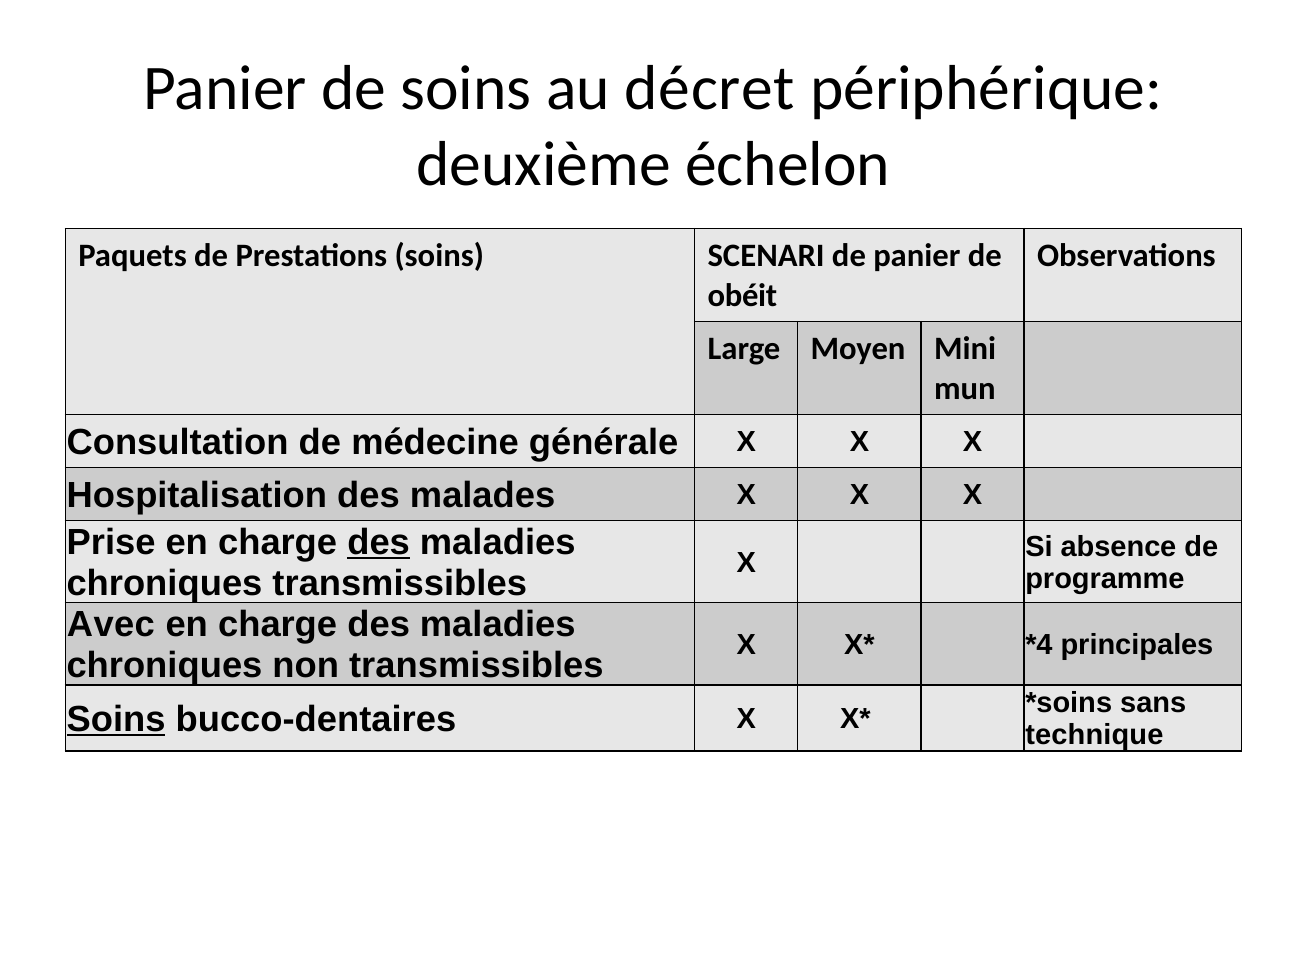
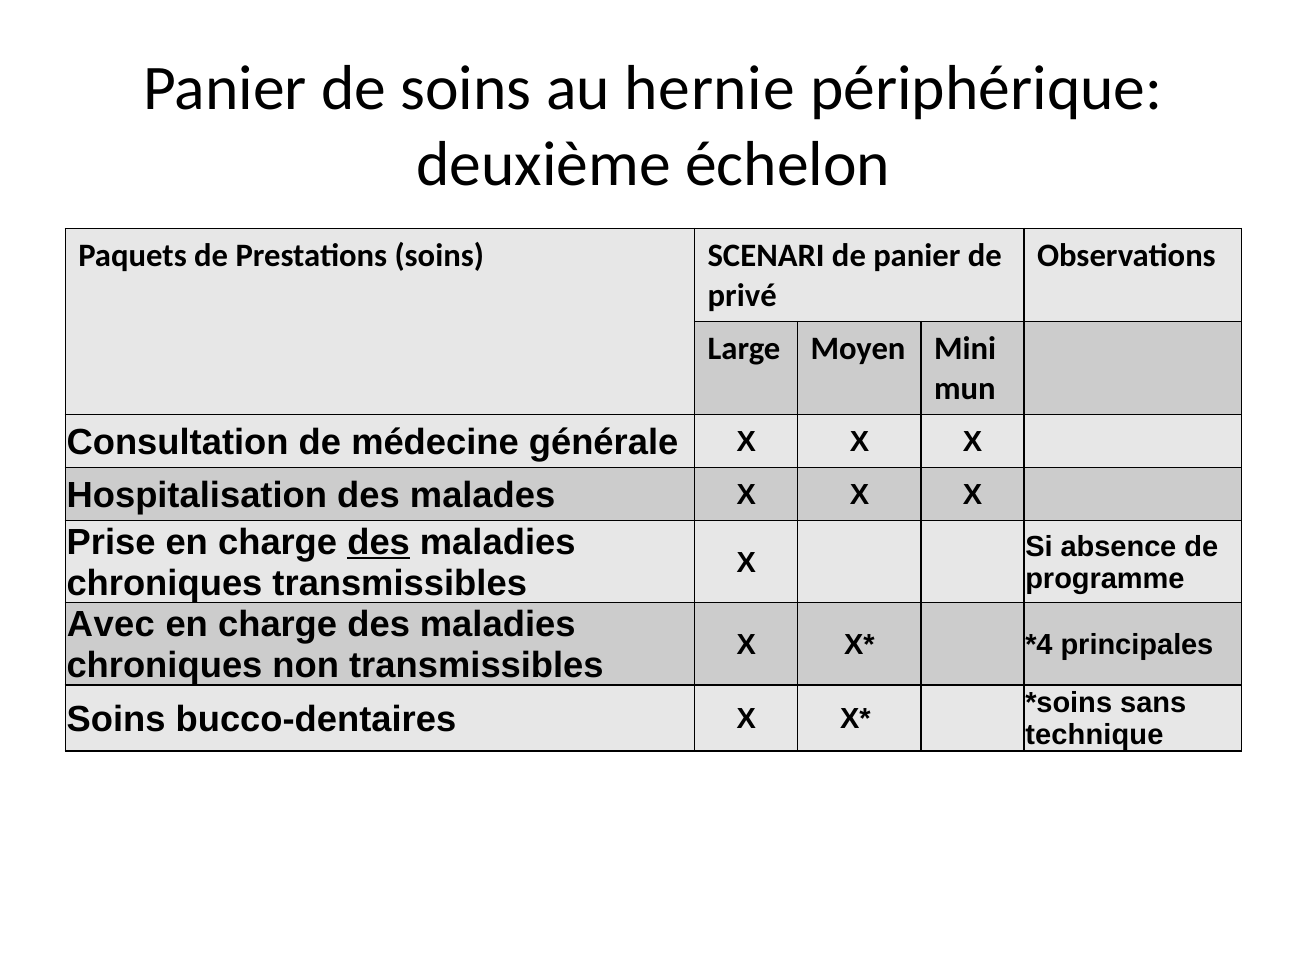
décret: décret -> hernie (710, 88)
obéit: obéit -> privé (742, 295)
Soins underline: present -> none (116, 720)
